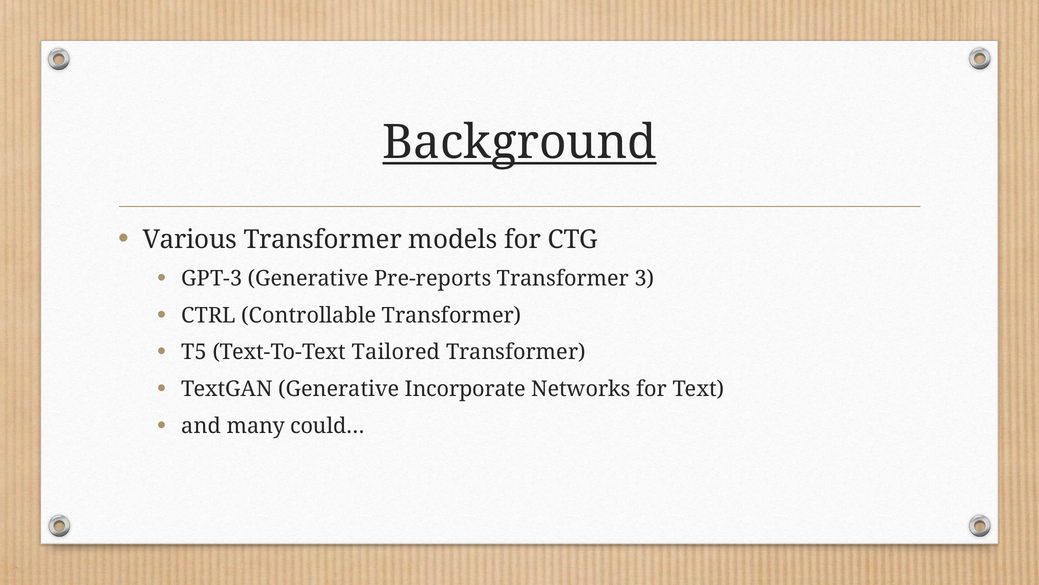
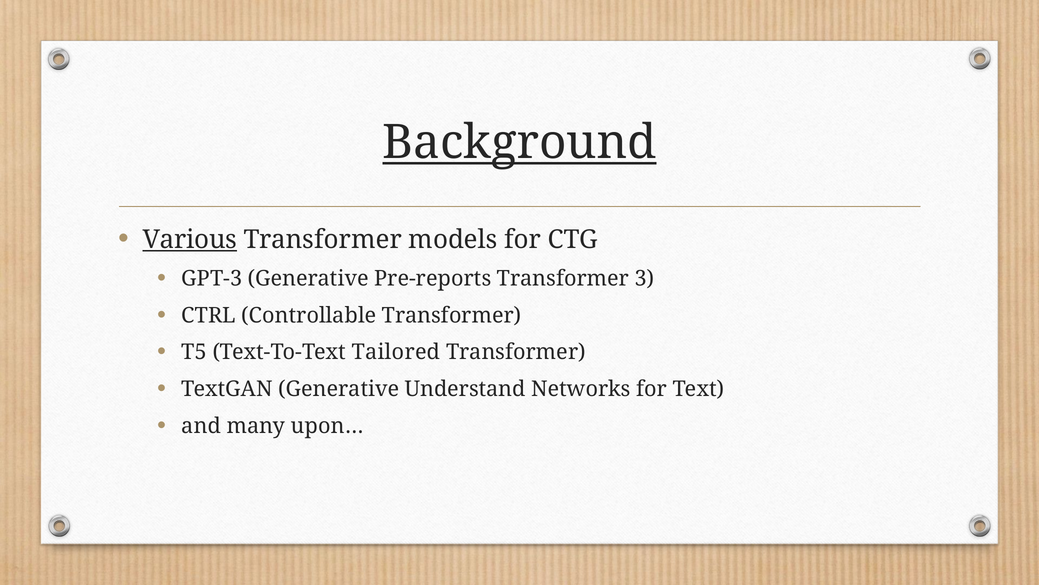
Various underline: none -> present (190, 239)
Incorporate: Incorporate -> Understand (465, 389)
could…: could… -> upon… (327, 426)
